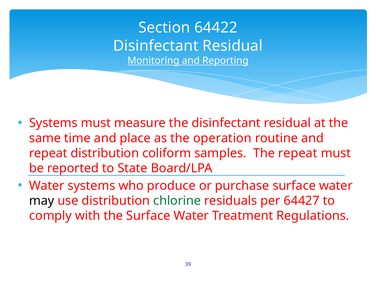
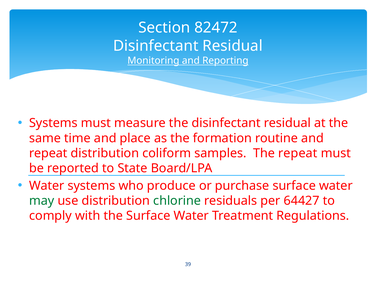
64422: 64422 -> 82472 (216, 28)
operation: operation -> formation (222, 138)
may colour: black -> green (42, 201)
